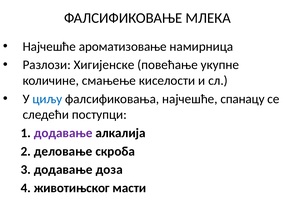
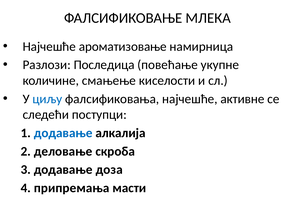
Хигијенске: Хигијенске -> Последица (104, 65)
спанацу: спанацу -> активне (242, 99)
додавање colour: purple -> blue (63, 133)
животињског: животињског -> припремања (72, 188)
